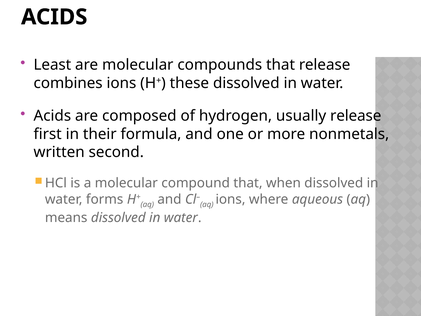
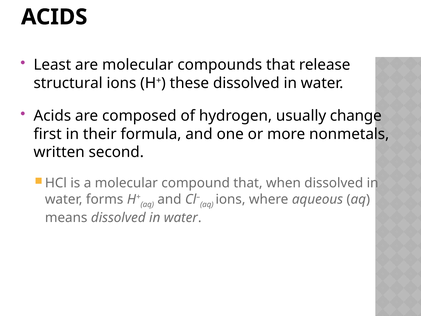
combines: combines -> structural (68, 83)
usually release: release -> change (356, 116)
